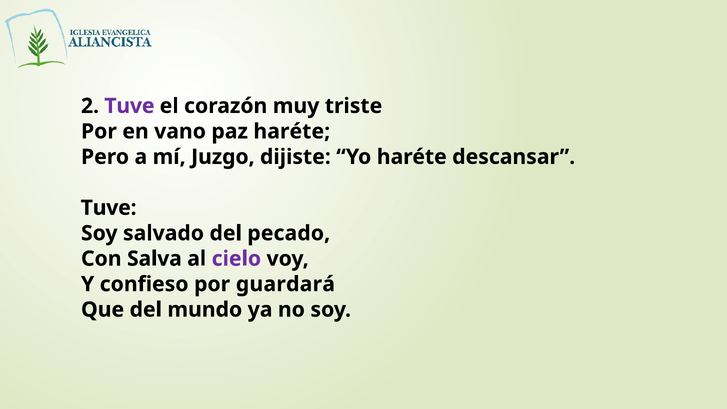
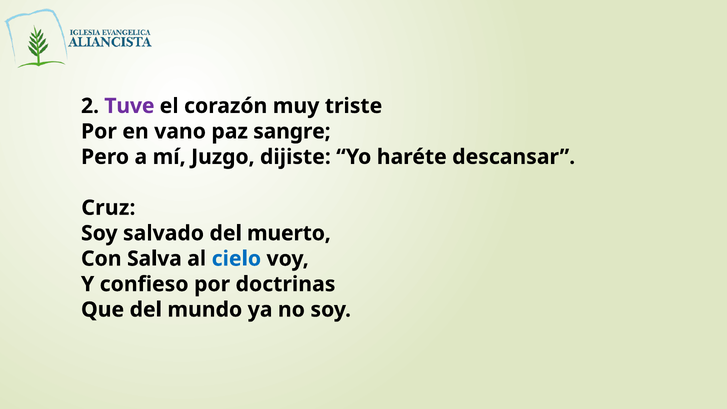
paz haréte: haréte -> sangre (292, 131)
Tuve: Tuve -> Cruz (108, 208)
pecado: pecado -> muerto (289, 233)
cielo colour: purple -> blue (236, 259)
guardará: guardará -> doctrinas (286, 284)
